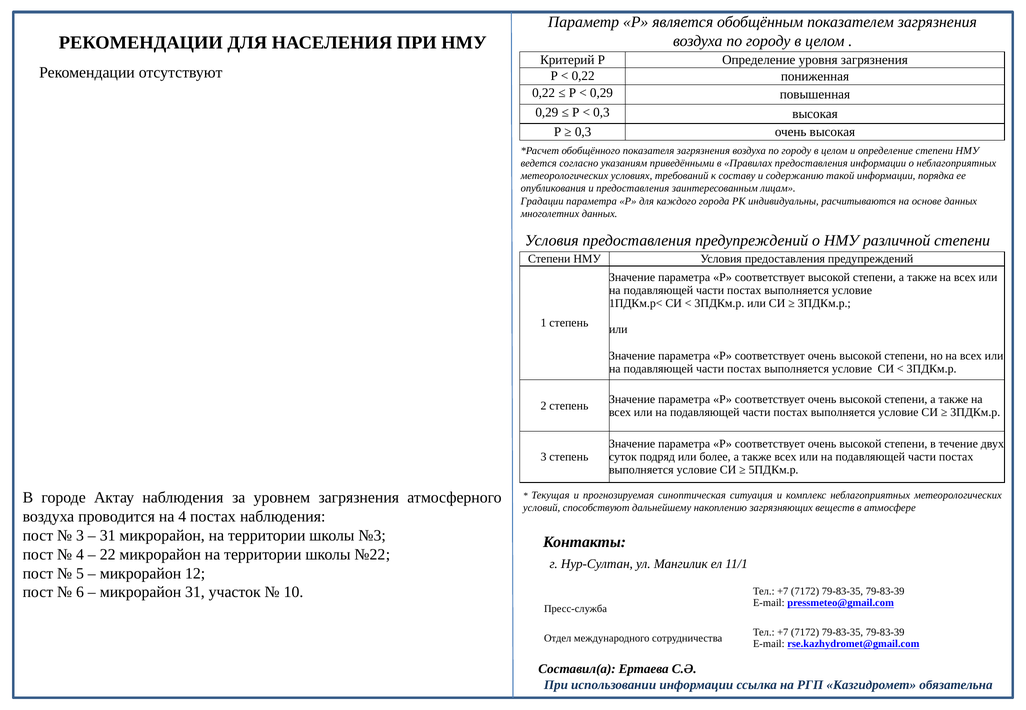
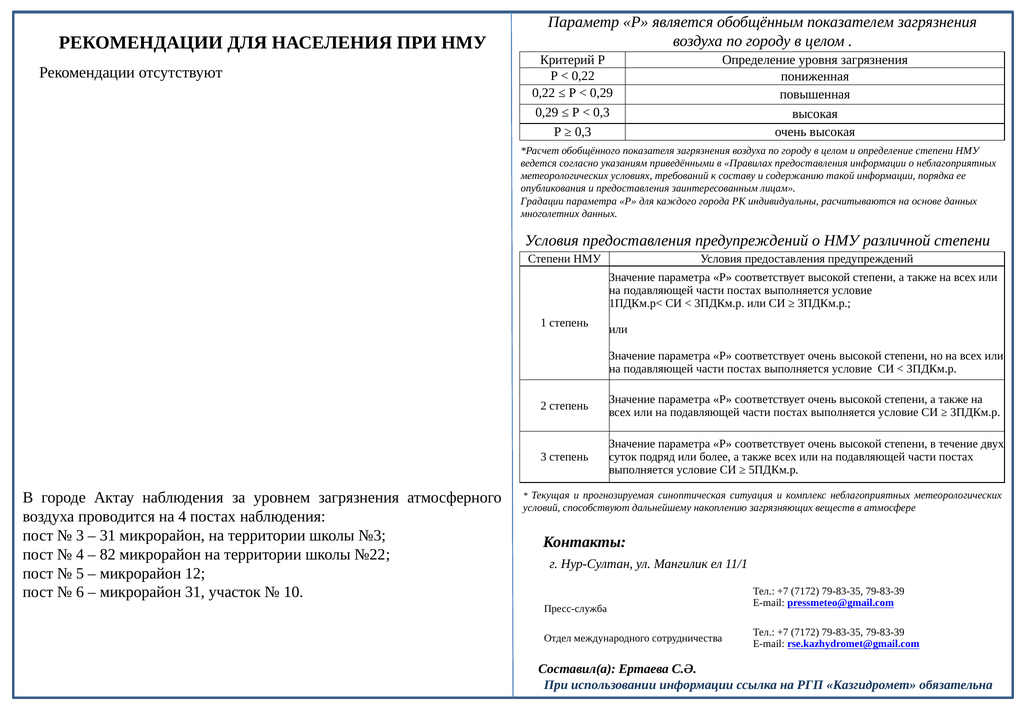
22: 22 -> 82 (108, 555)
